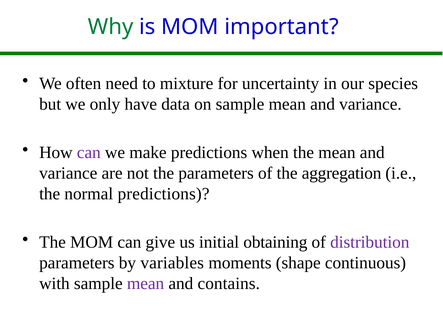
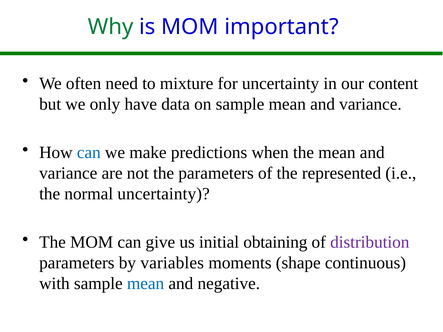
species: species -> content (393, 84)
can colour: purple -> blue (89, 153)
aggregation: aggregation -> represented (342, 173)
normal predictions: predictions -> uncertainty (164, 194)
mean colour: purple -> blue (146, 284)
contains: contains -> negative (229, 284)
